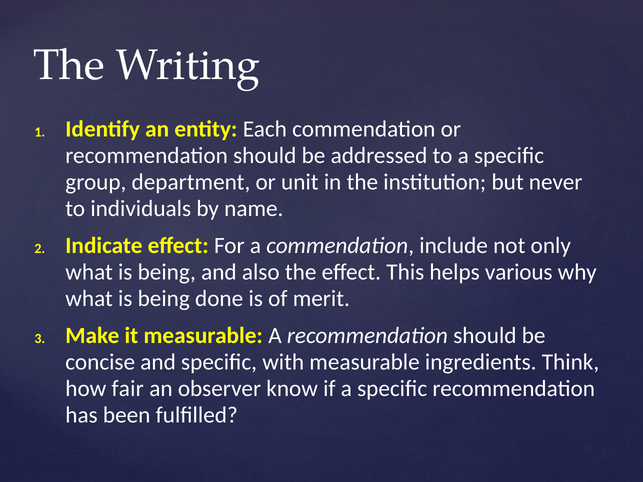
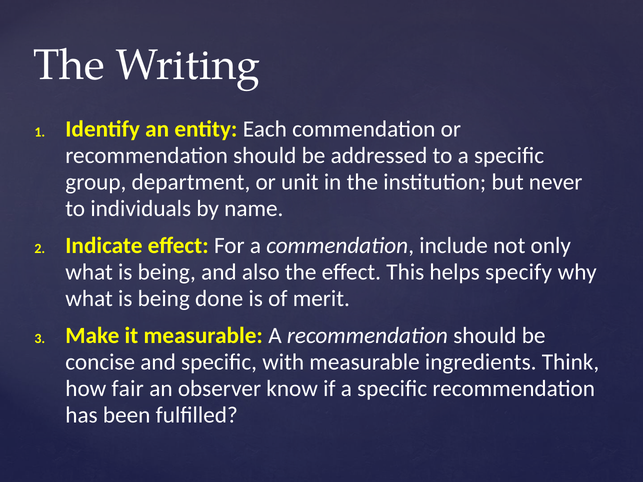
various: various -> specify (519, 272)
